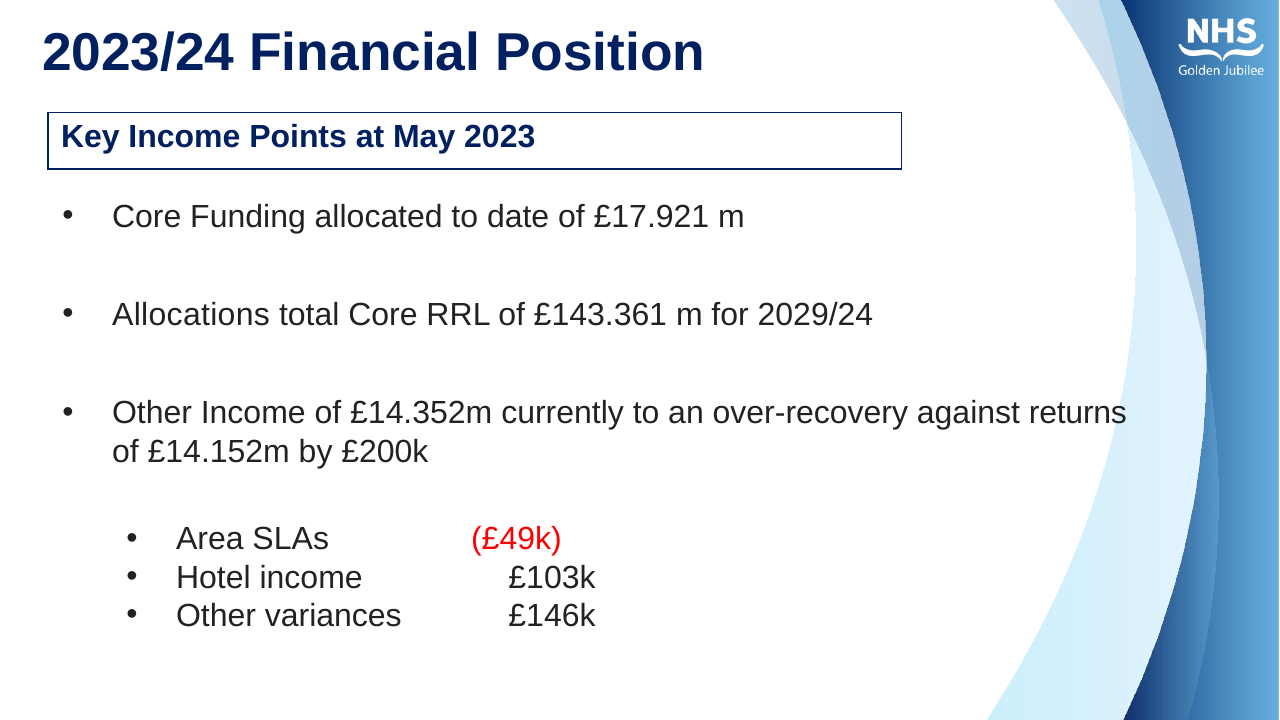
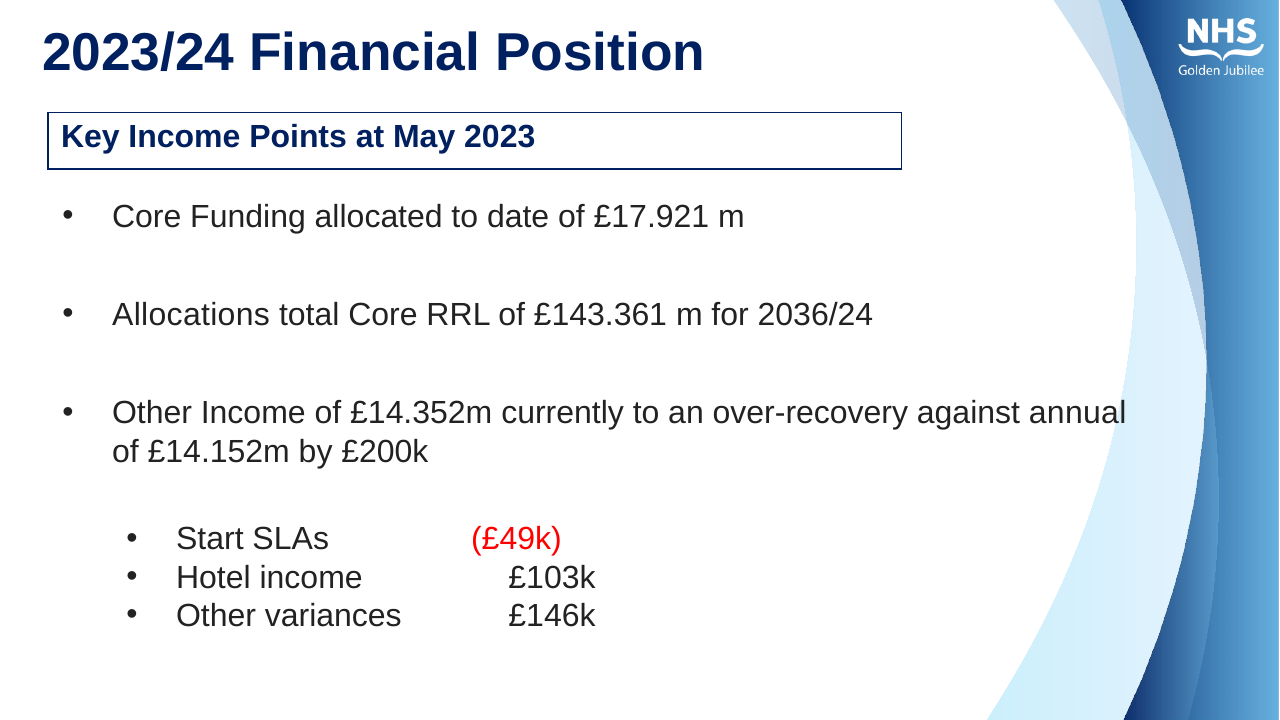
2029/24: 2029/24 -> 2036/24 (815, 315)
returns: returns -> annual (1078, 413)
Area: Area -> Start (210, 539)
